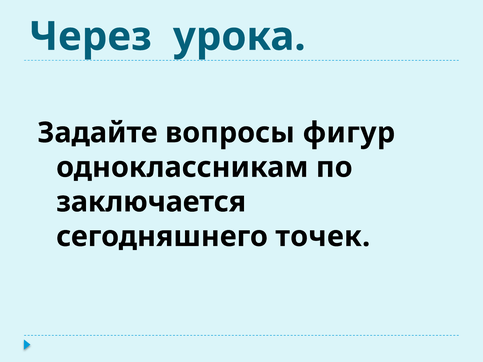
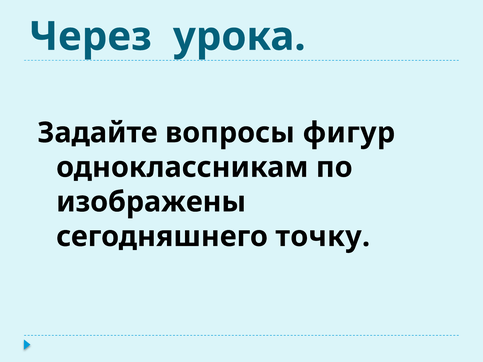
заключается: заключается -> изображены (151, 202)
точек: точек -> точку (323, 237)
